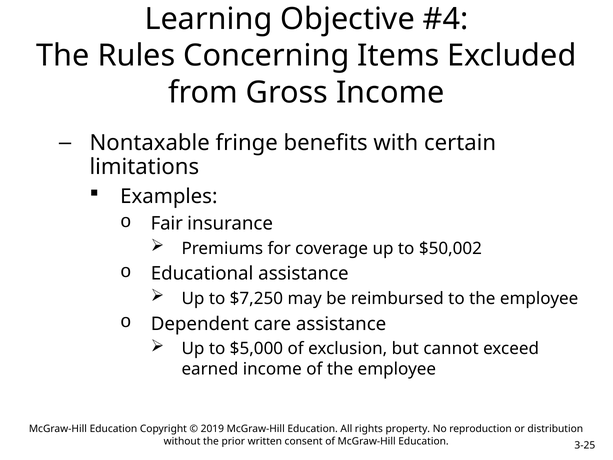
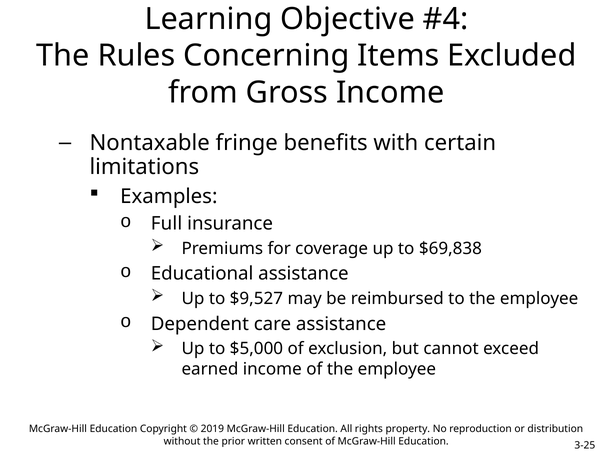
Fair: Fair -> Full (167, 224)
$50,002: $50,002 -> $69,838 (450, 248)
$7,250: $7,250 -> $9,527 (256, 298)
